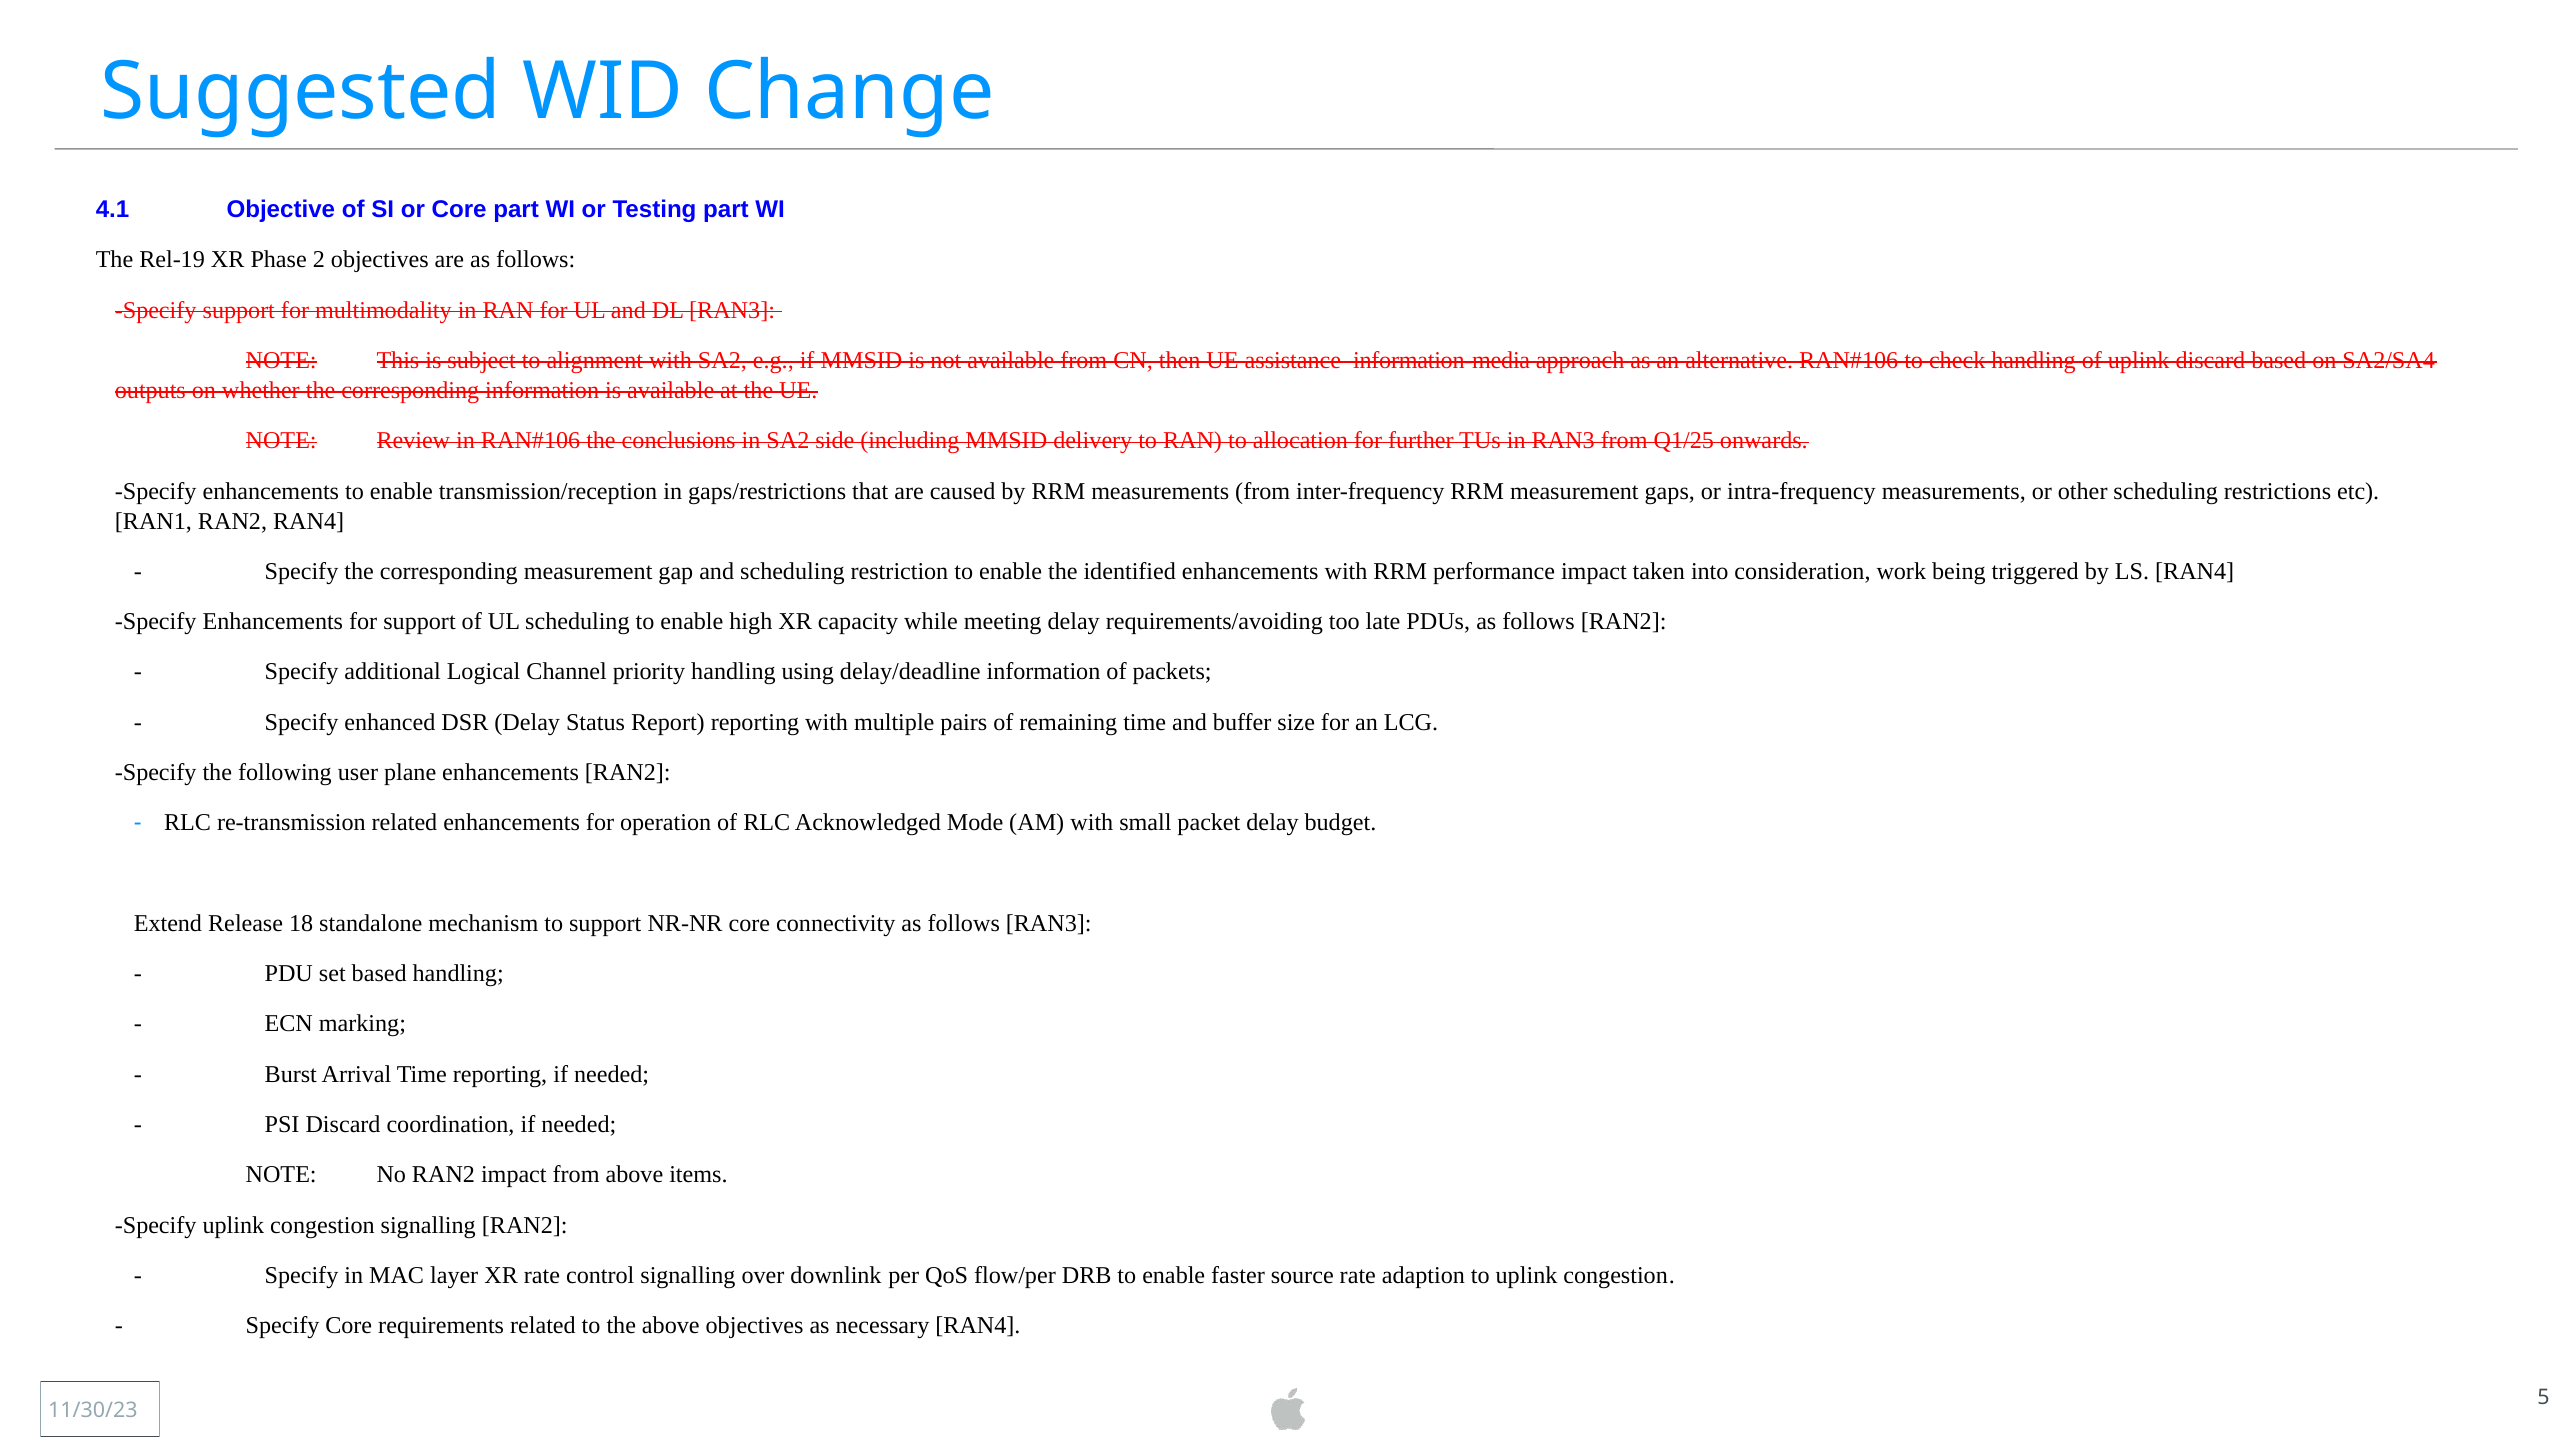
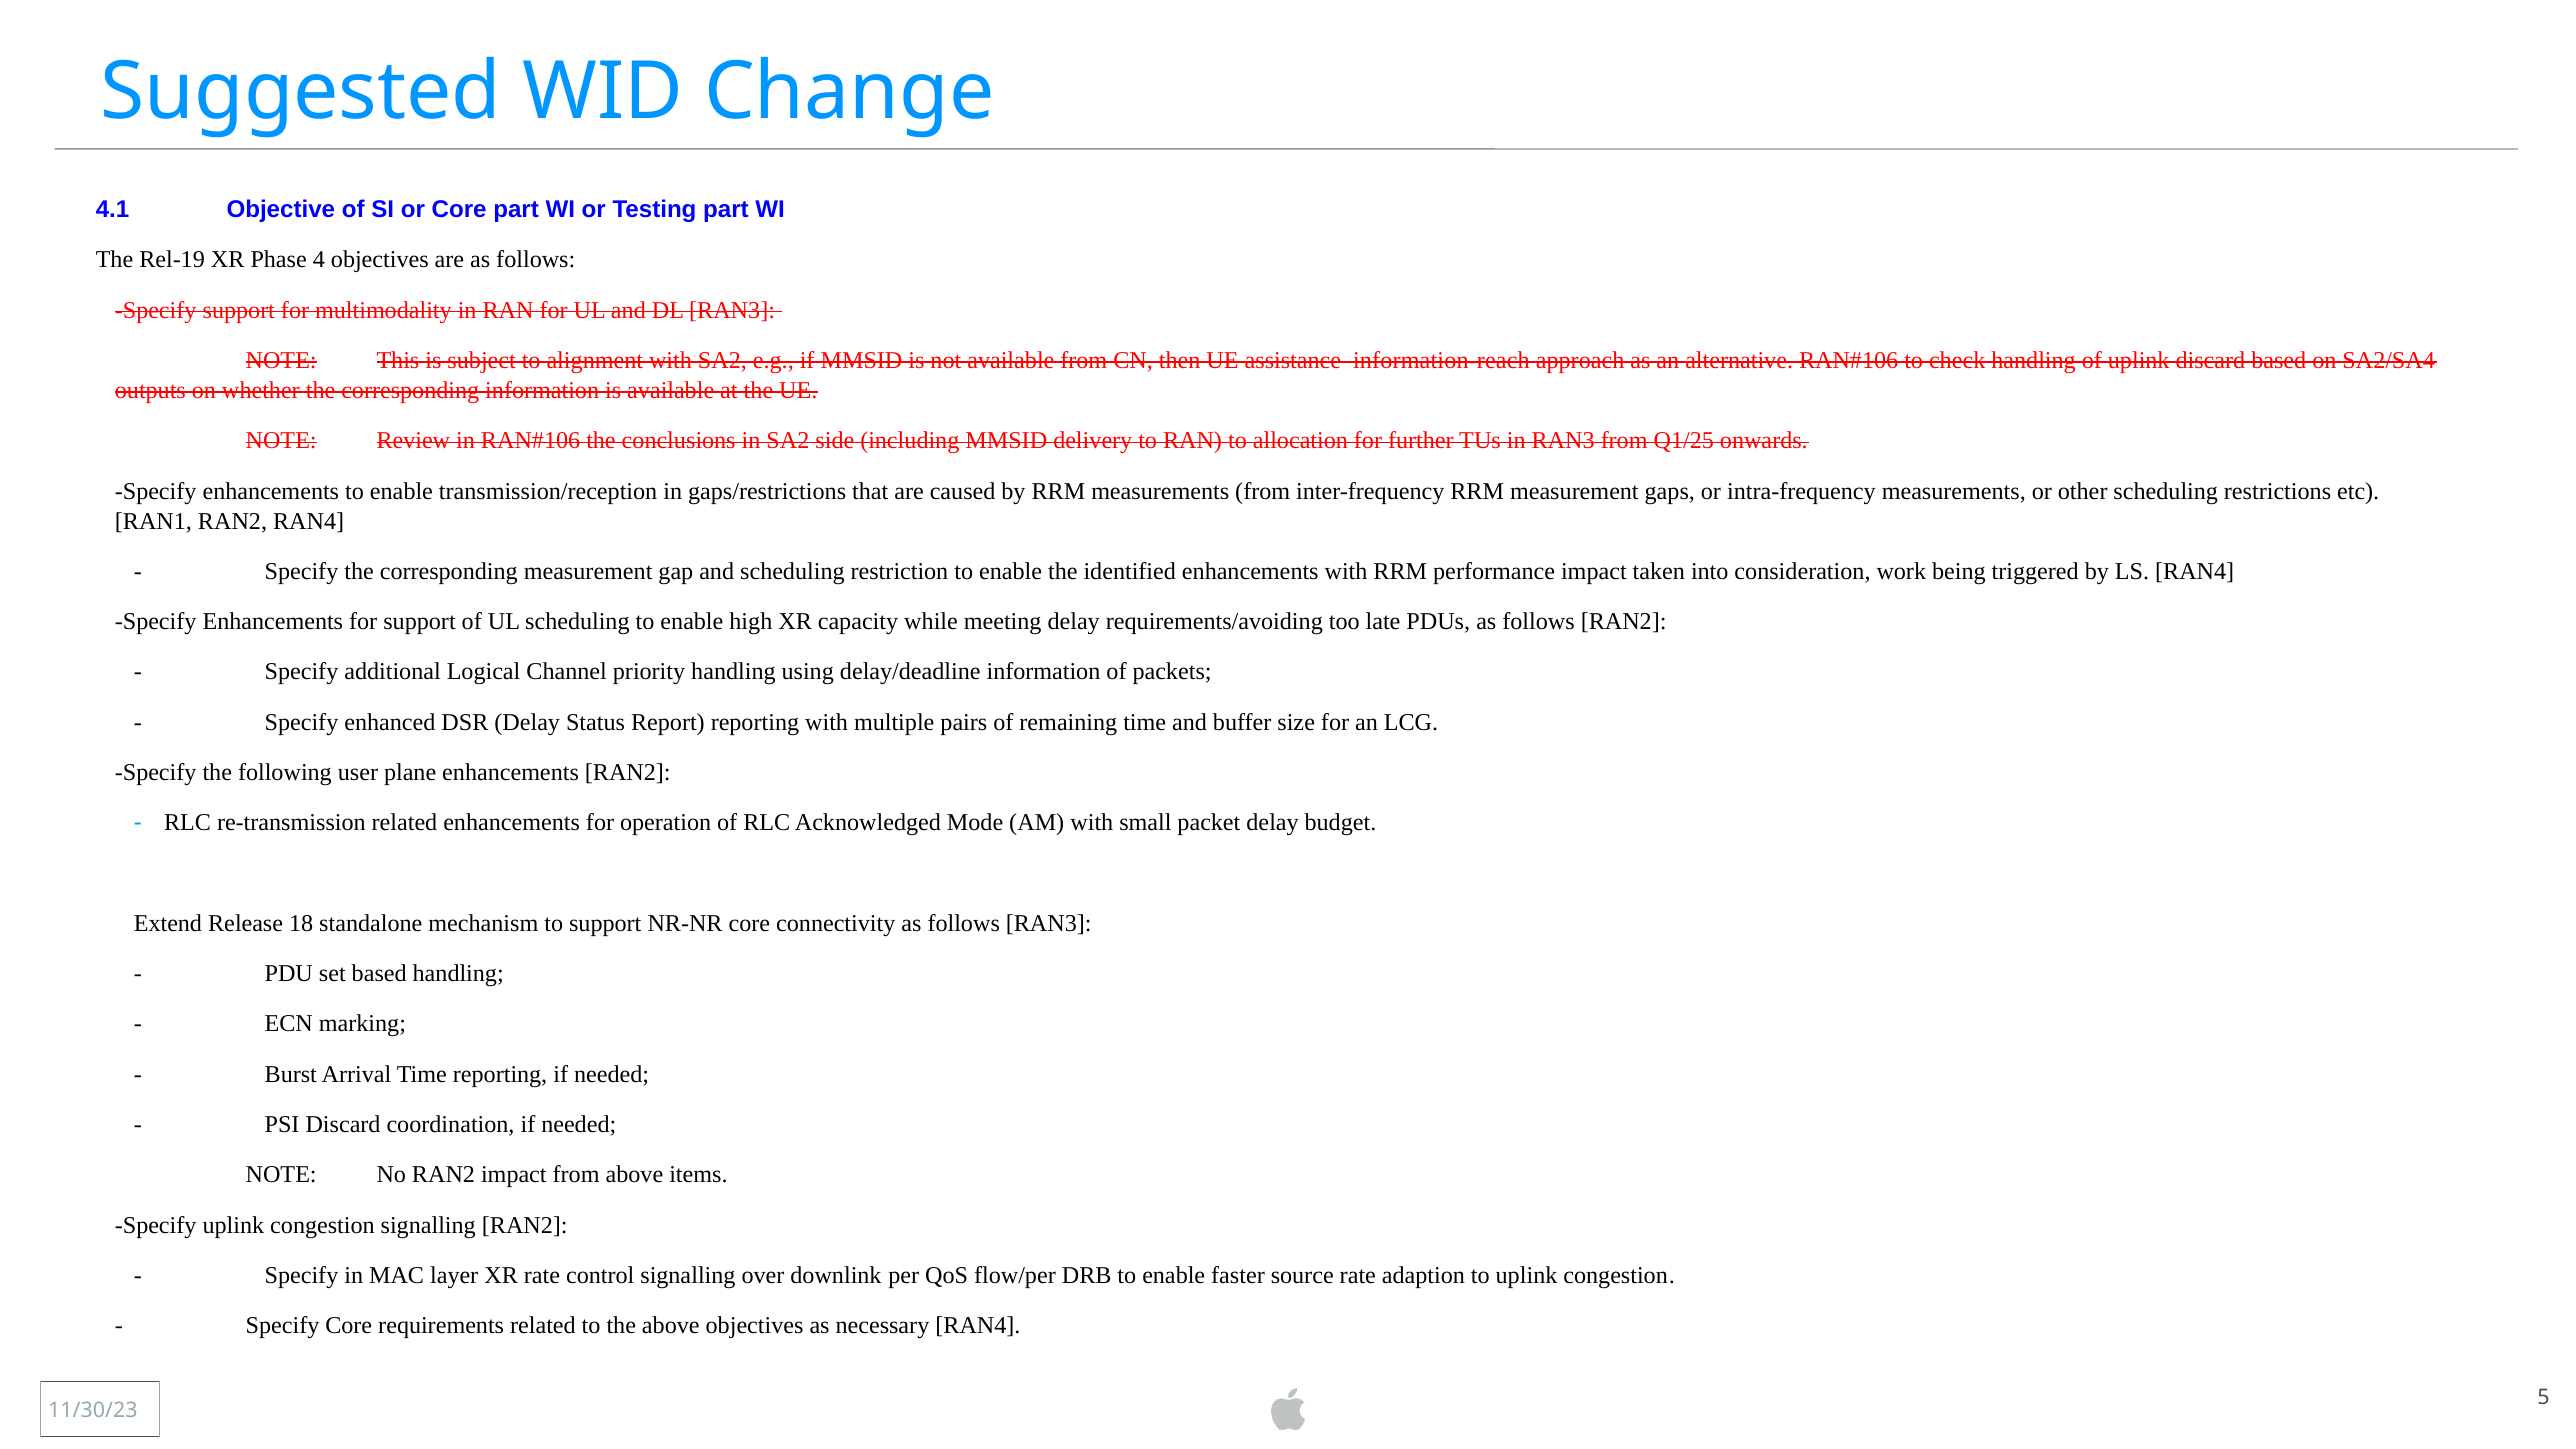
2: 2 -> 4 (319, 260)
information-media: information-media -> information-reach (1441, 360)
